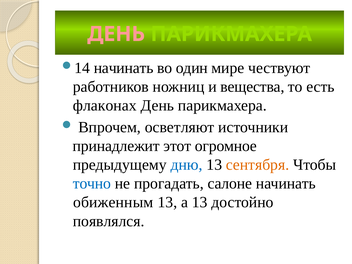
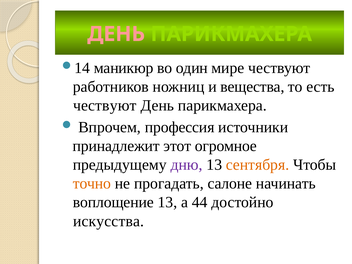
начинать: начинать -> маникюр (124, 68)
флаконах: флаконах -> чествуют (105, 106)
осветляют: осветляют -> профессия (180, 127)
дню colour: blue -> purple (187, 165)
точно colour: blue -> orange (92, 184)
обиженным: обиженным -> воплощение (113, 202)
а 13: 13 -> 44 (200, 202)
появлялся: появлялся -> искусства (109, 221)
